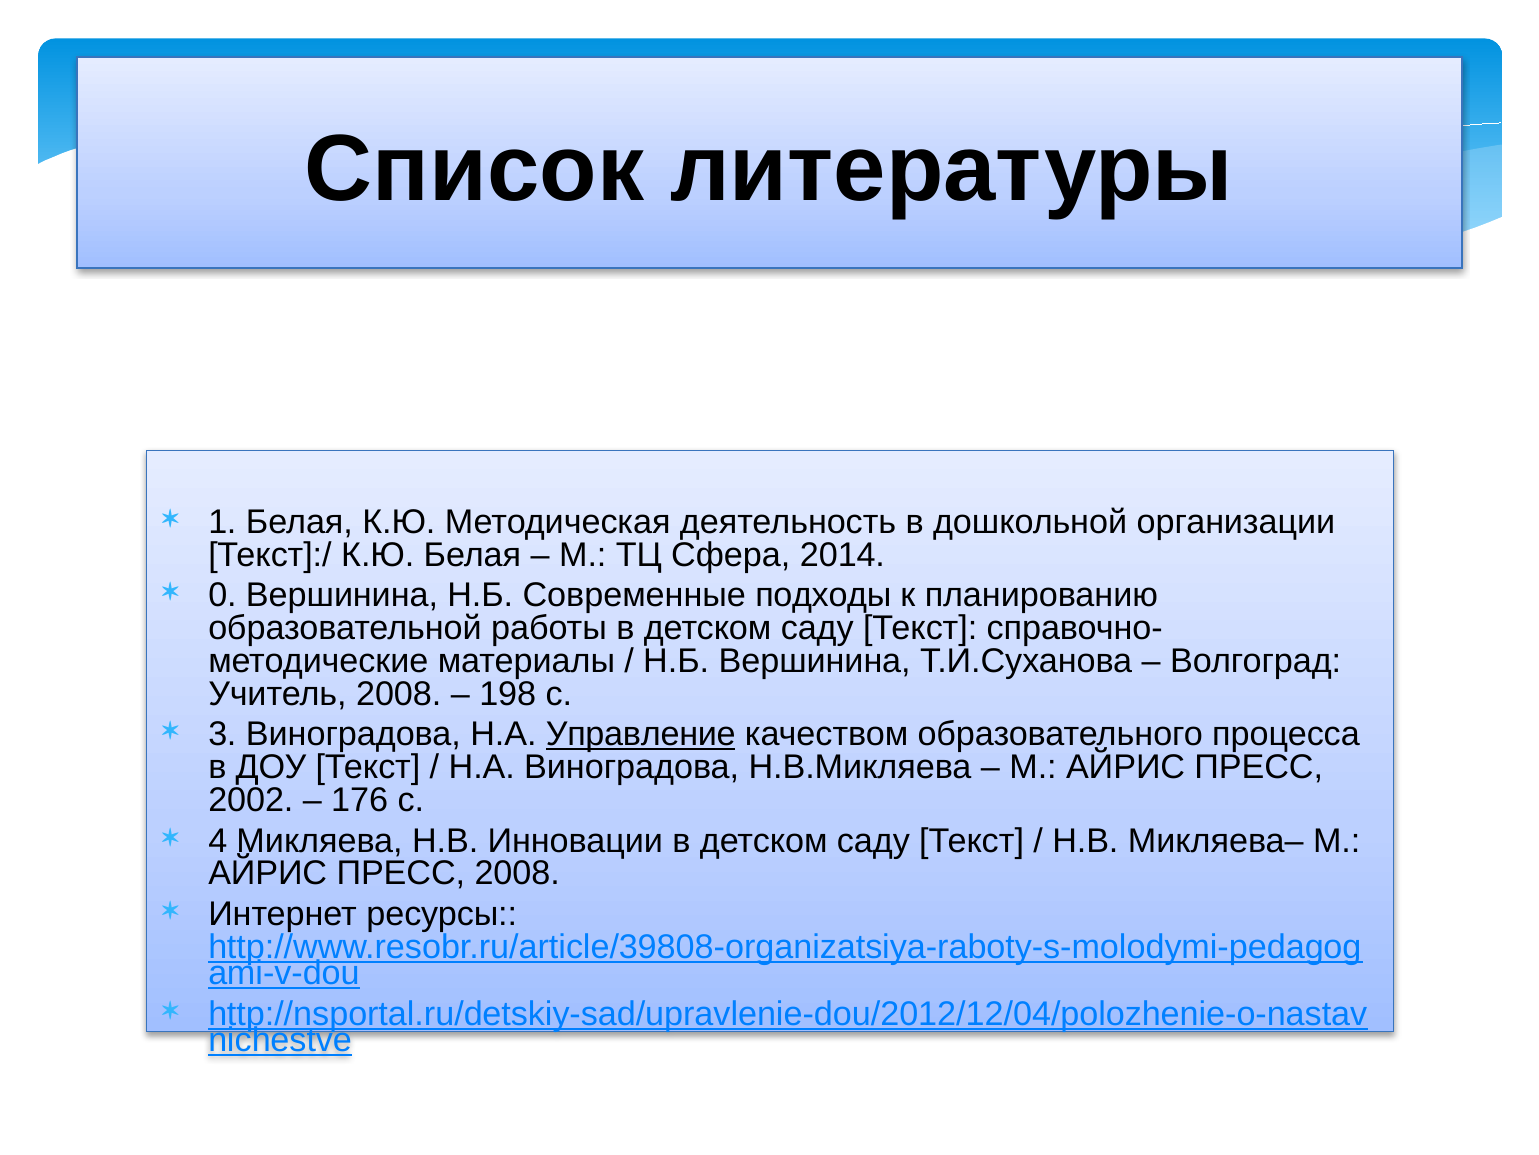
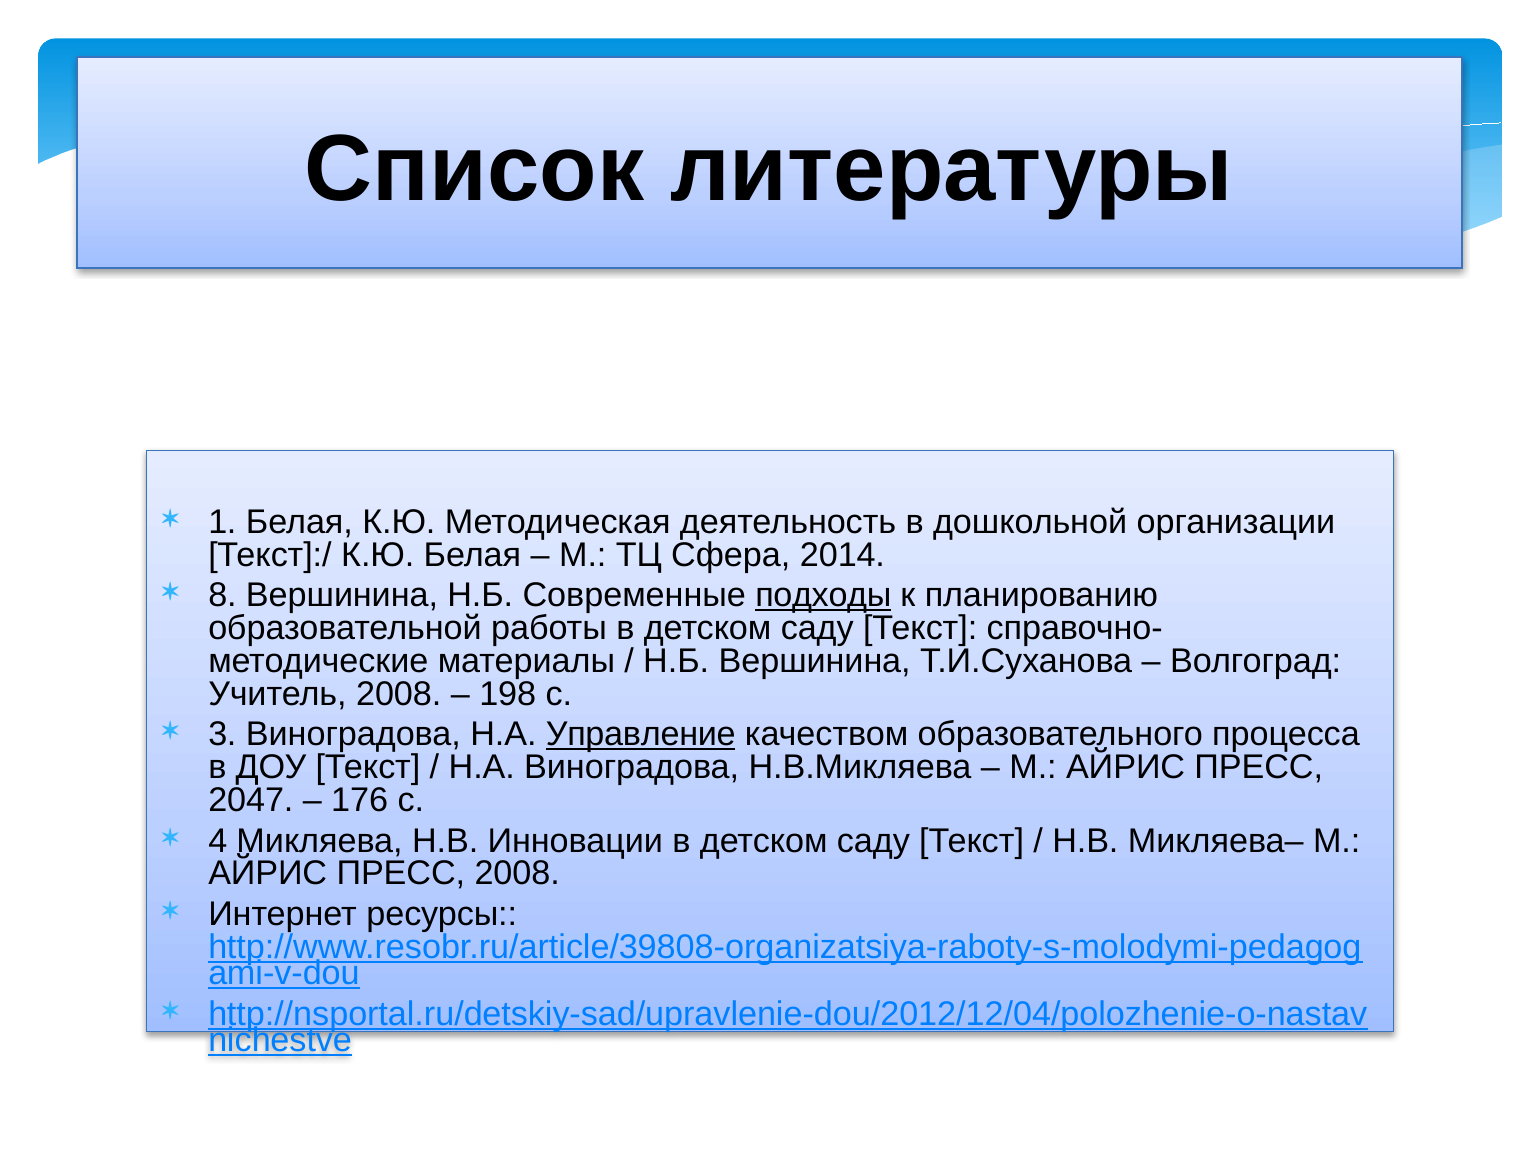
0: 0 -> 8 (222, 595)
подходы underline: none -> present (823, 595)
2002: 2002 -> 2047 (251, 800)
